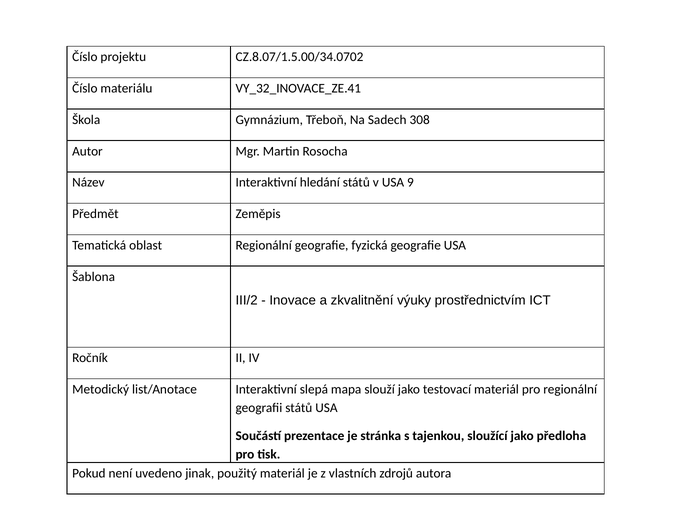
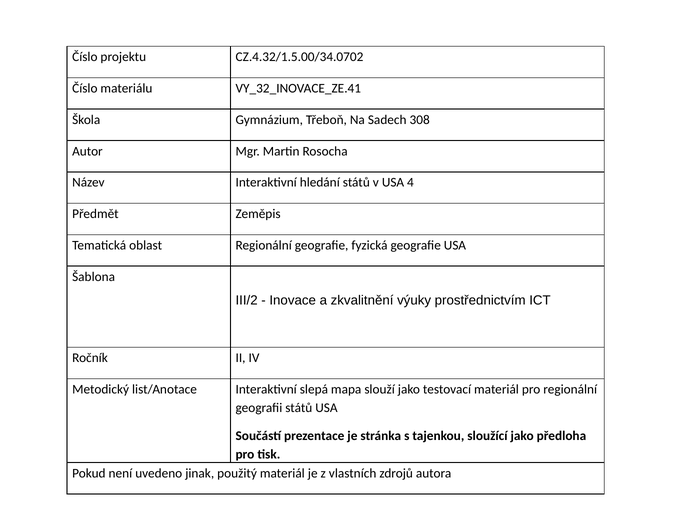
CZ.8.07/1.5.00/34.0702: CZ.8.07/1.5.00/34.0702 -> CZ.4.32/1.5.00/34.0702 (299, 57)
9: 9 -> 4 (410, 182)
